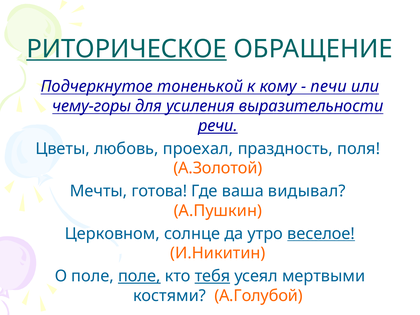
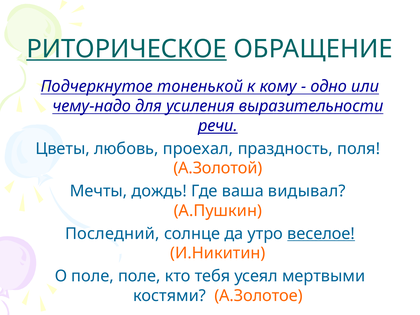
печи: печи -> одно (329, 87)
чему-горы: чему-горы -> чему-надо (92, 106)
готова: готова -> дождь (159, 191)
Церковном: Церковном -> Последний (112, 234)
поле underline: present -> none (139, 276)
тебя underline: present -> none (212, 276)
А.Голубой: А.Голубой -> А.Золотое (259, 296)
